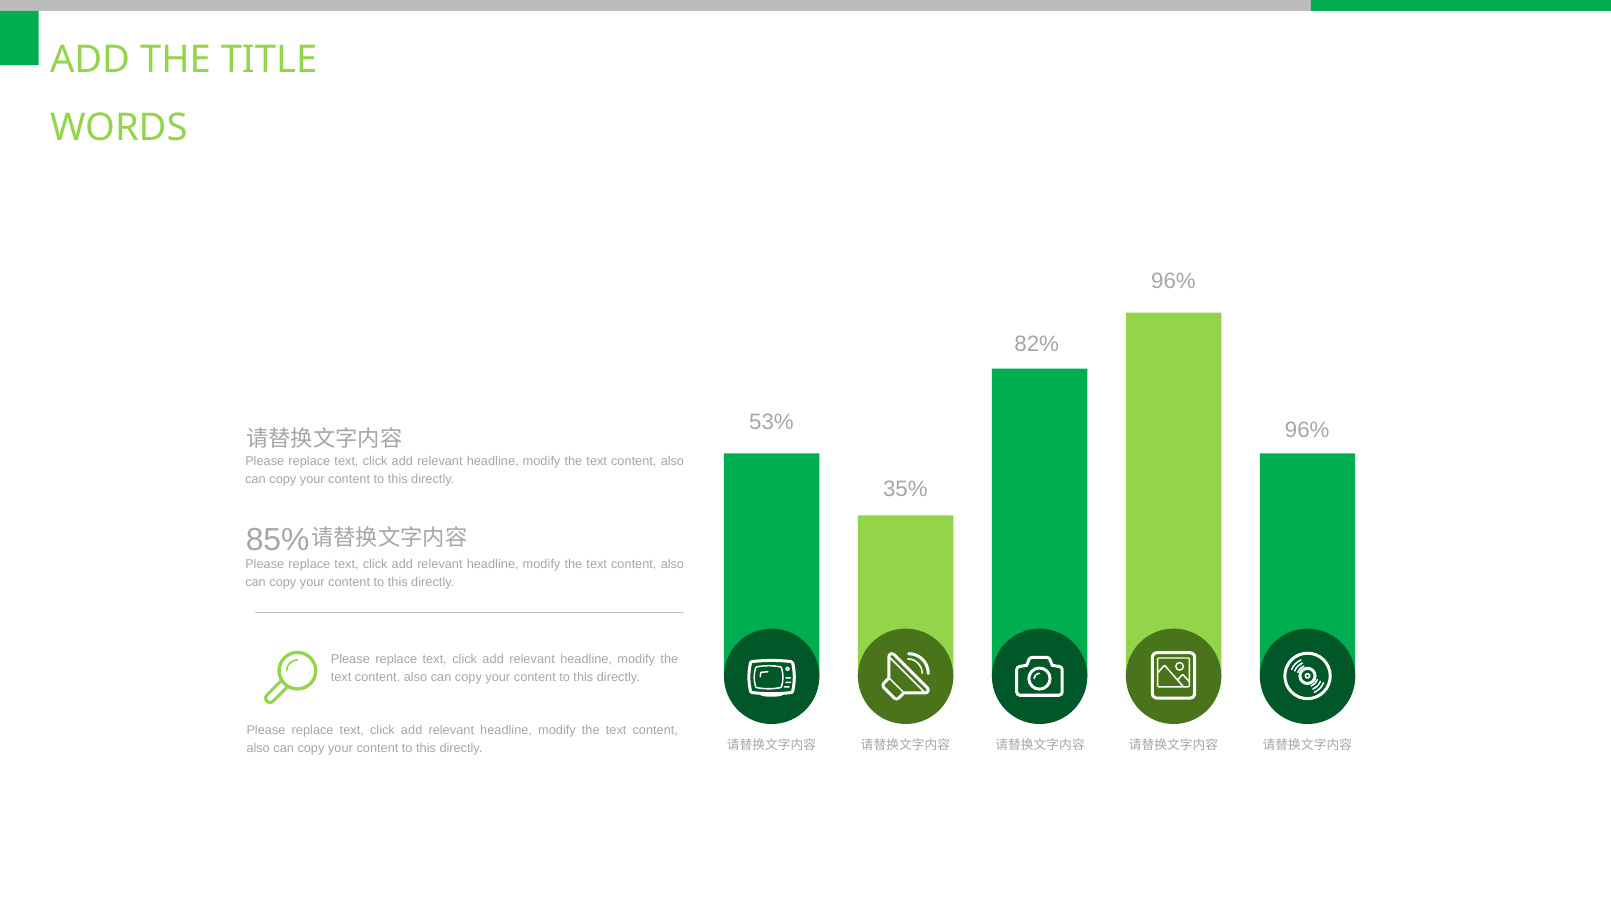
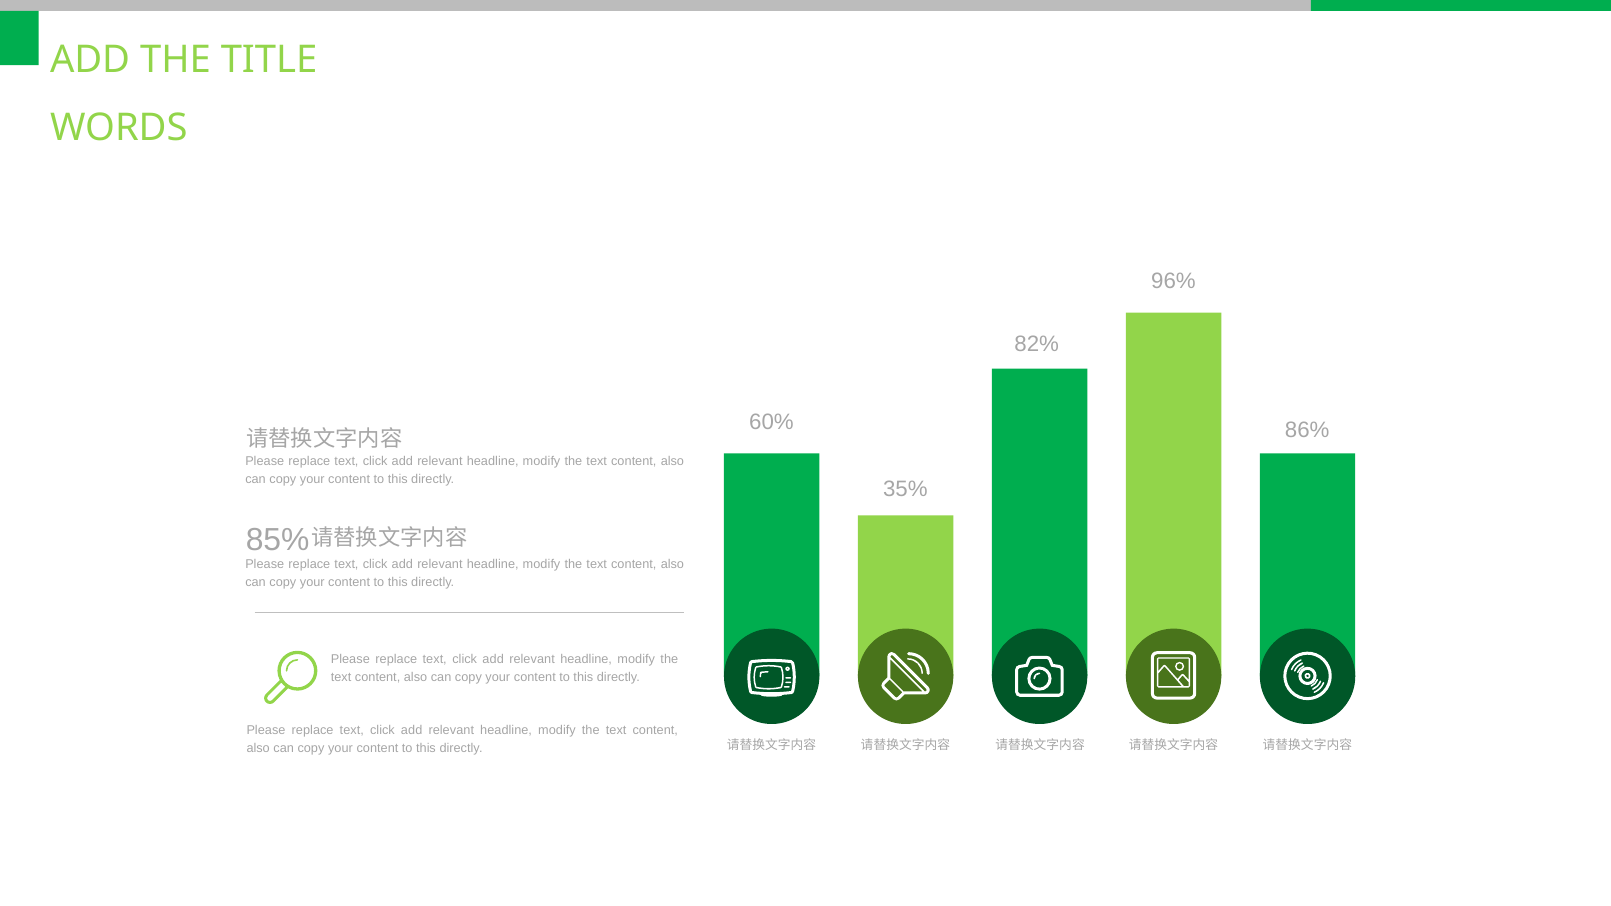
53%: 53% -> 60% (771, 423)
96%: 96% -> 86% (1307, 430)
